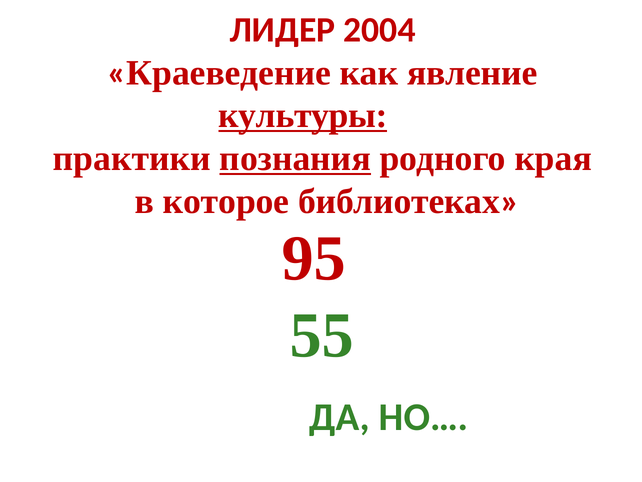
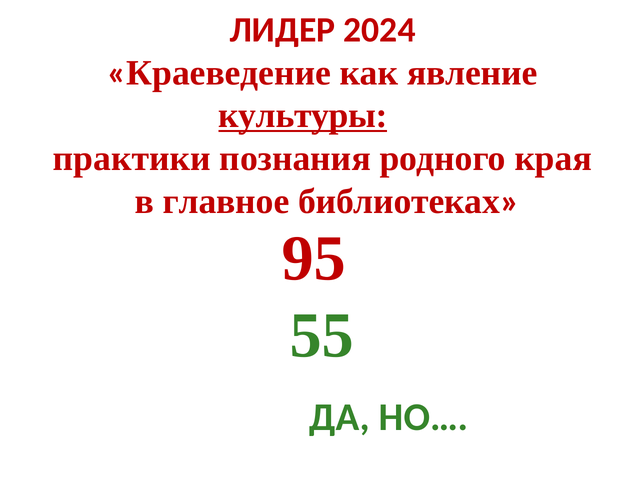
2004: 2004 -> 2024 (379, 30)
познания underline: present -> none (295, 158)
которое: которое -> главное (226, 201)
